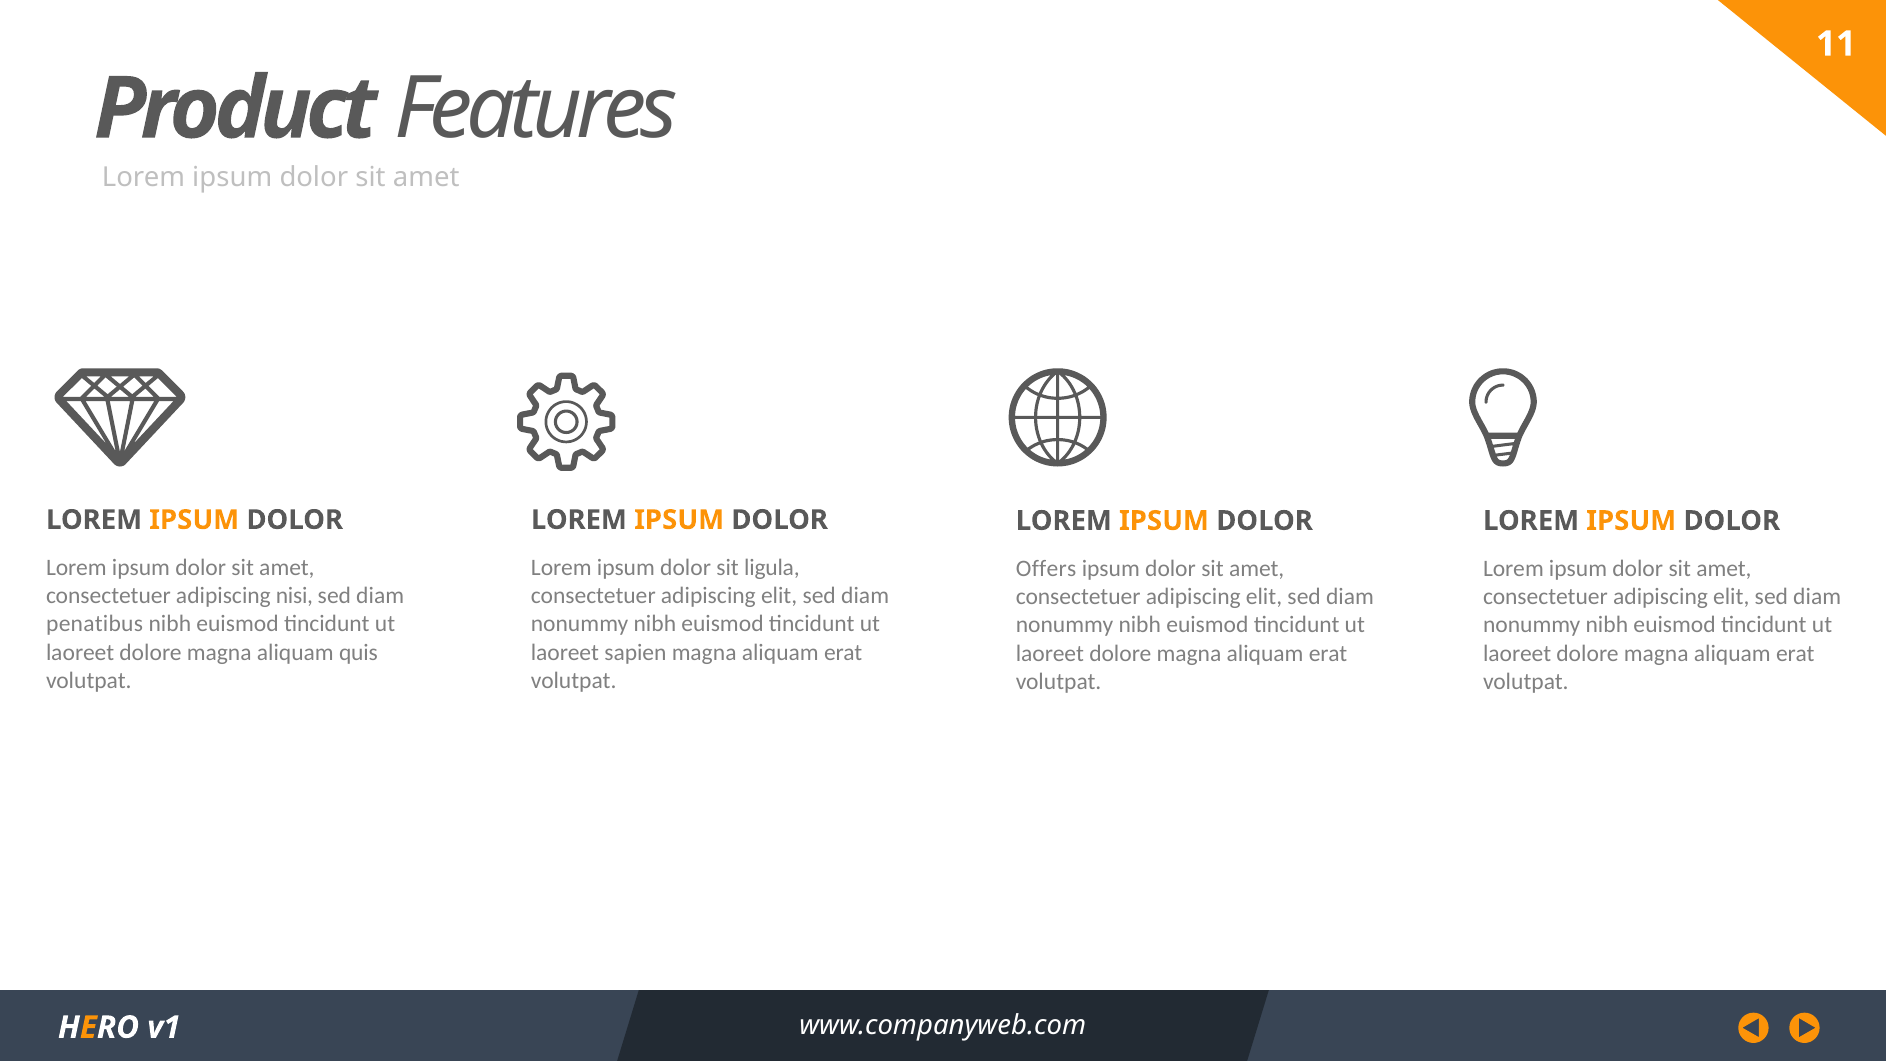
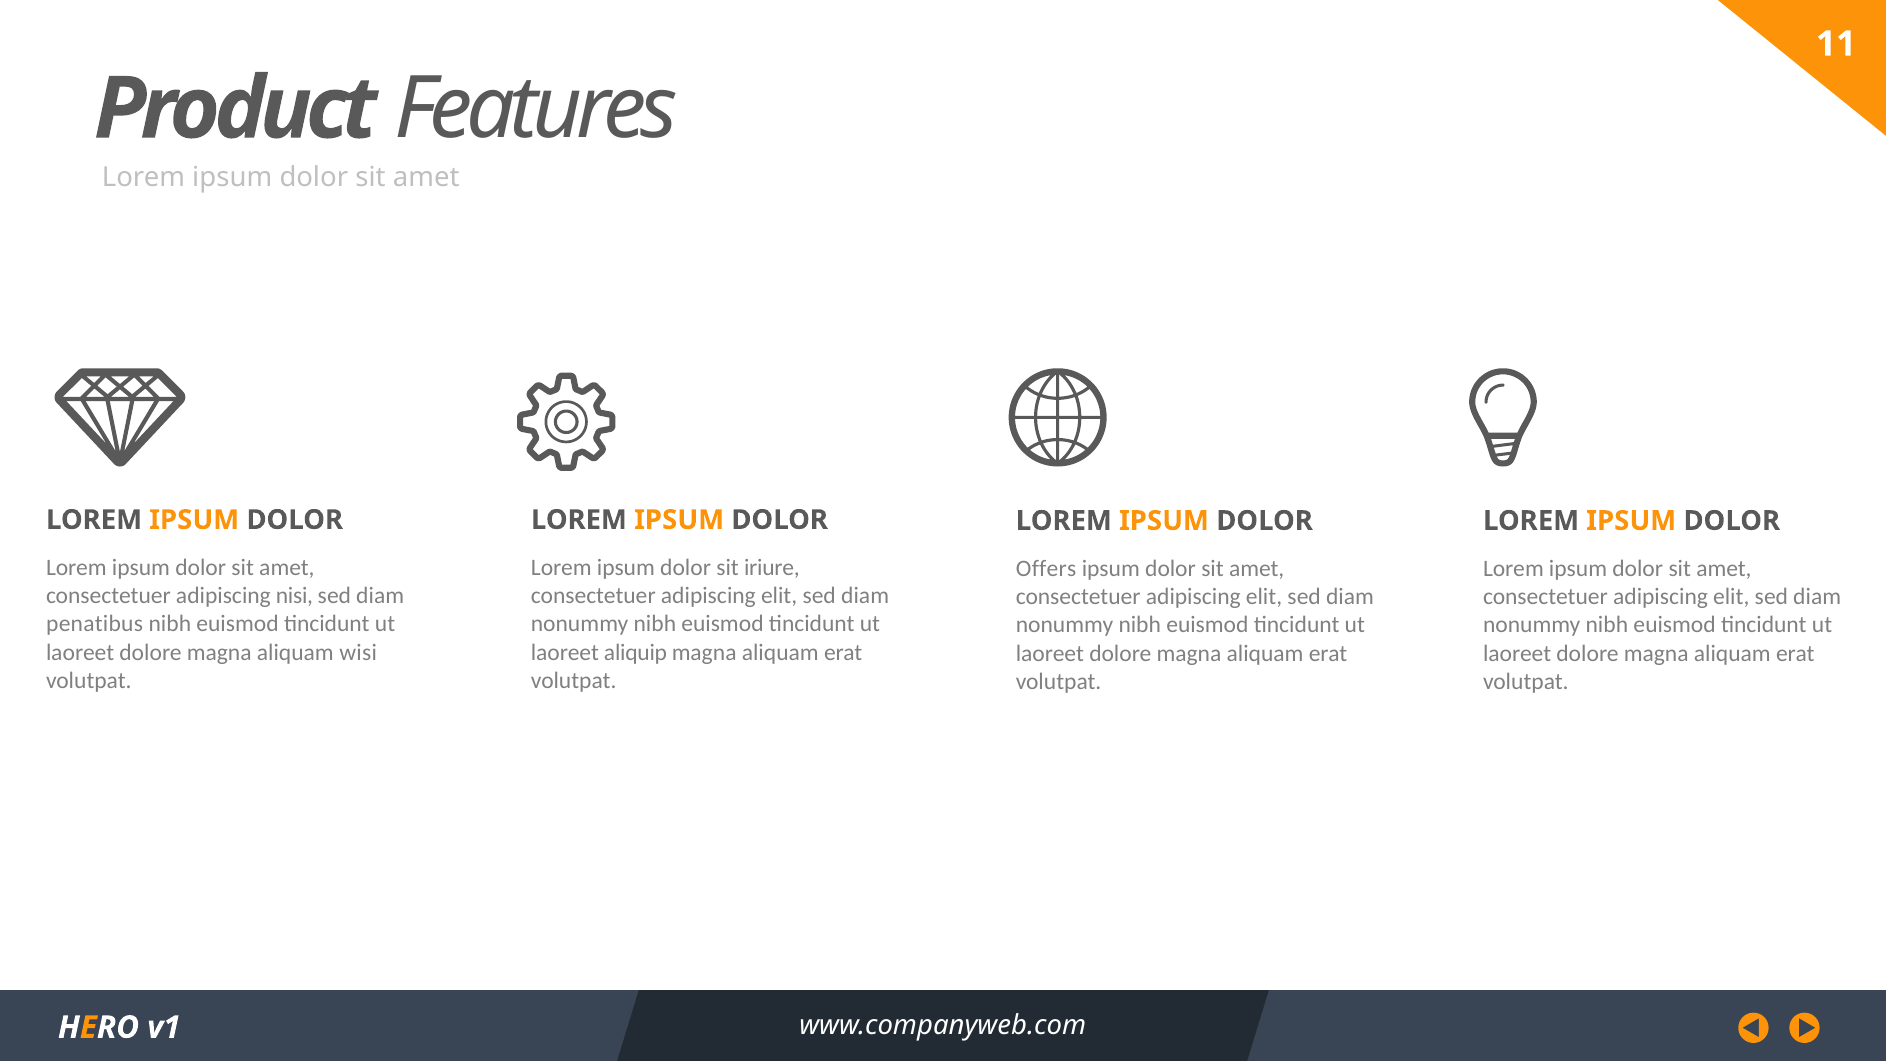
ligula: ligula -> iriure (772, 568)
quis: quis -> wisi (358, 652)
sapien: sapien -> aliquip (636, 652)
